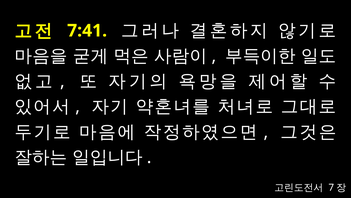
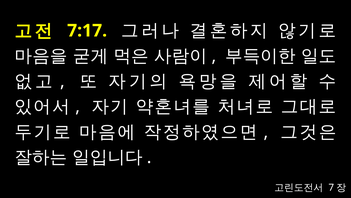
7:41: 7:41 -> 7:17 (87, 31)
